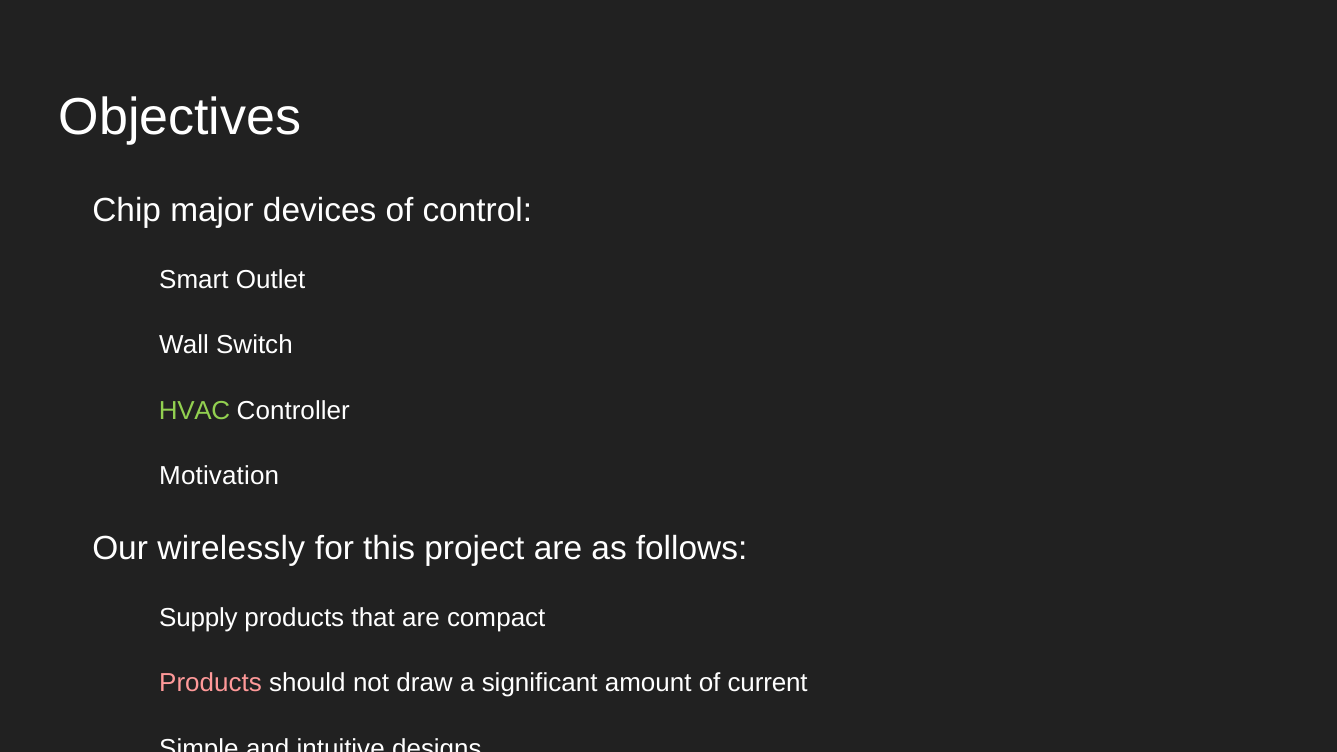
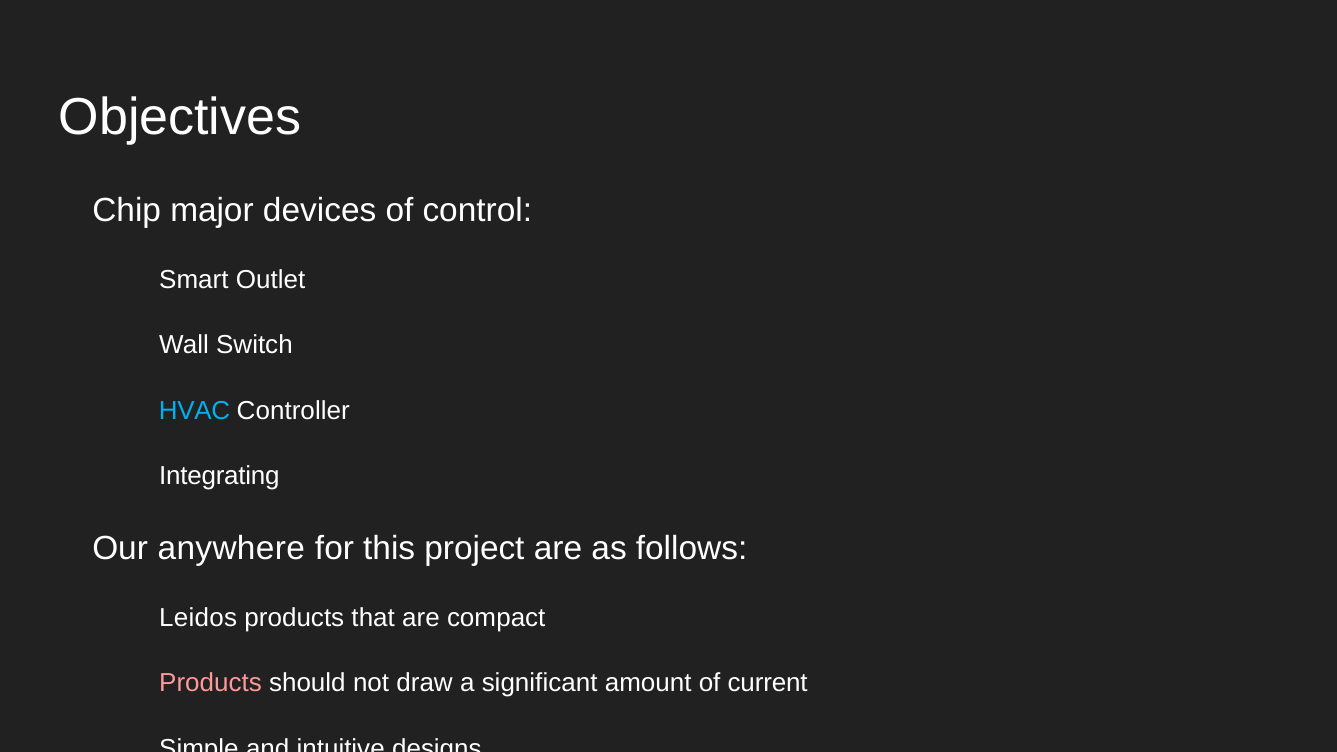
HVAC colour: light green -> light blue (194, 411)
Motivation: Motivation -> Integrating (219, 476)
wirelessly: wirelessly -> anywhere (231, 548)
Supply: Supply -> Leidos (198, 618)
